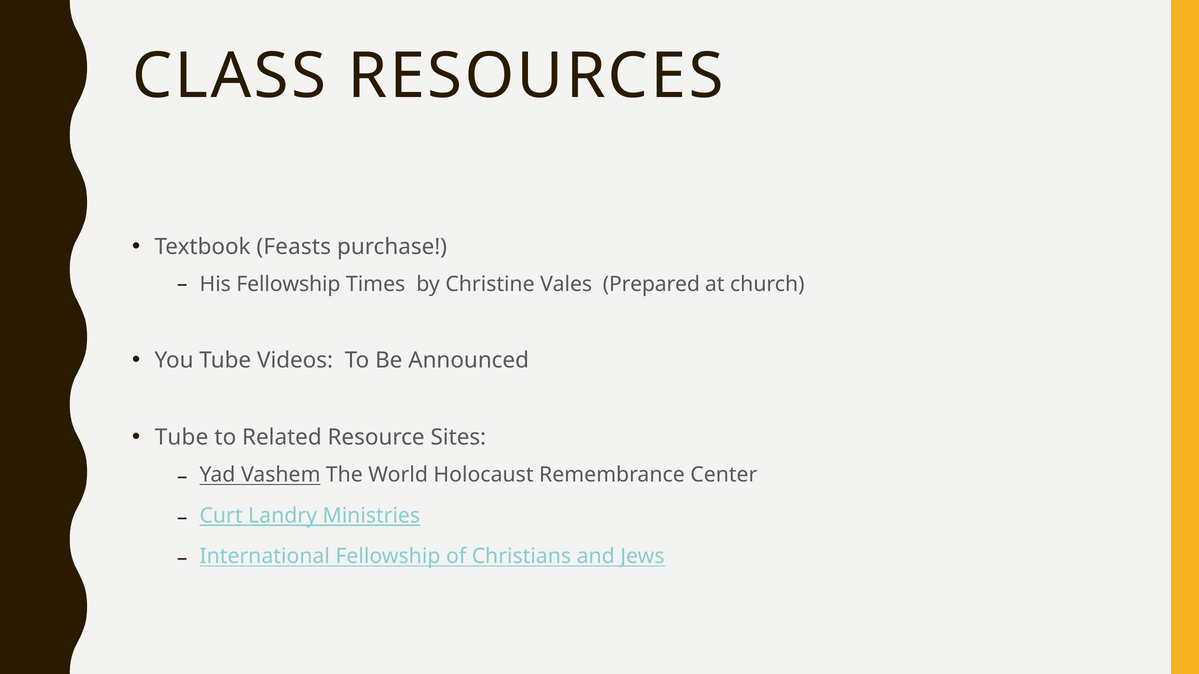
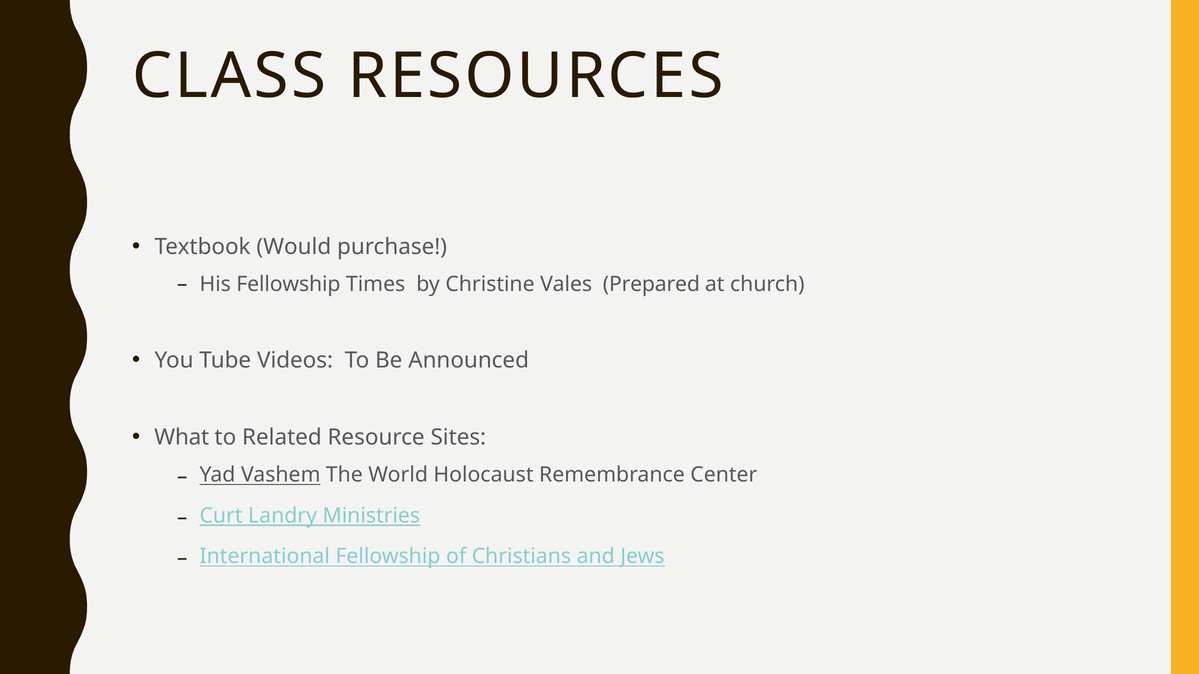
Feasts: Feasts -> Would (294, 247)
Tube: Tube -> What (182, 437)
